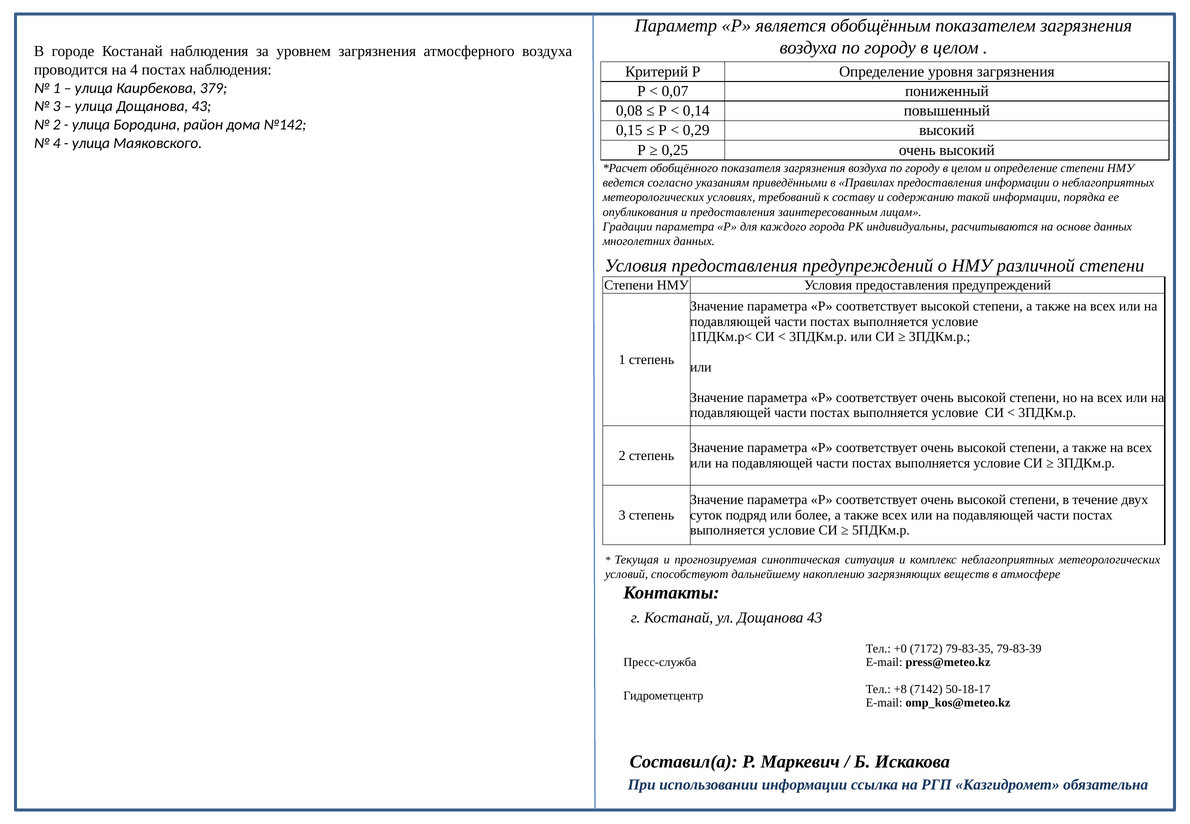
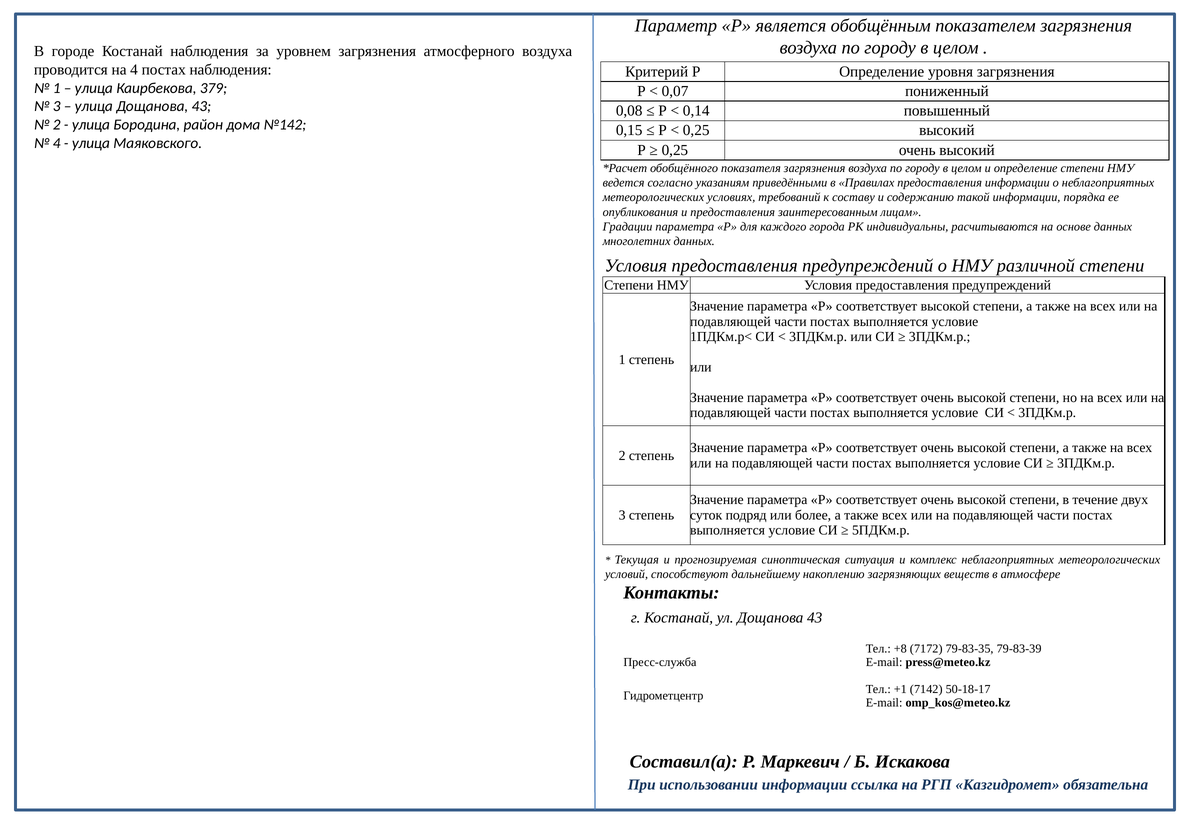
0,29: 0,29 -> 0,25 (696, 130)
+0: +0 -> +8 (900, 649)
+8: +8 -> +1 (900, 689)
